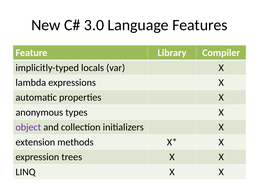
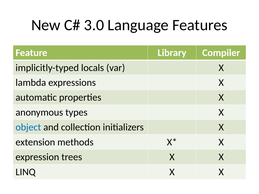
object colour: purple -> blue (28, 127)
